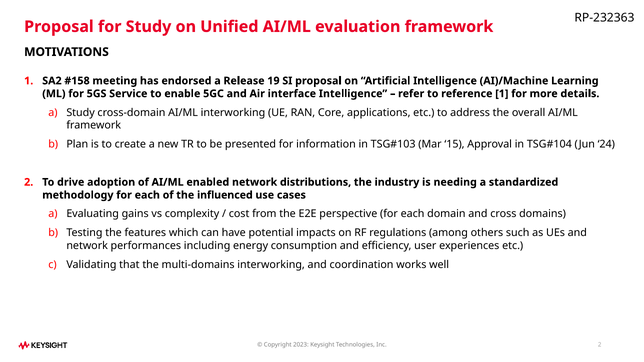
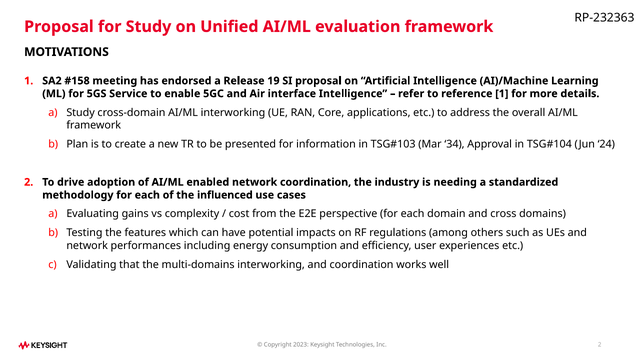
15: 15 -> 34 (455, 144)
network distributions: distributions -> coordination (316, 182)
